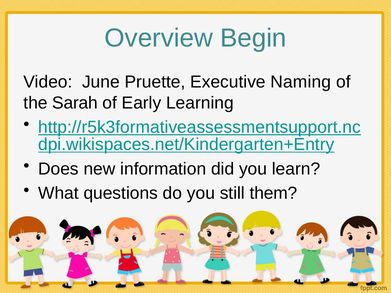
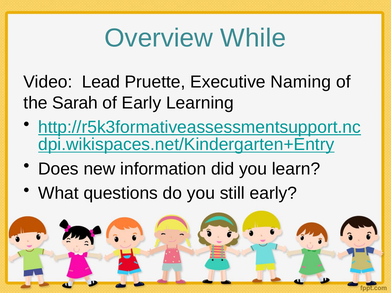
Begin: Begin -> While (253, 38)
June: June -> Lead (101, 82)
still them: them -> early (273, 193)
